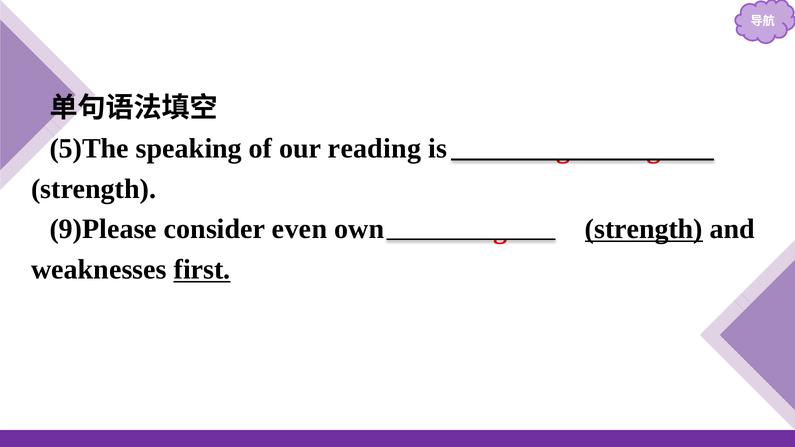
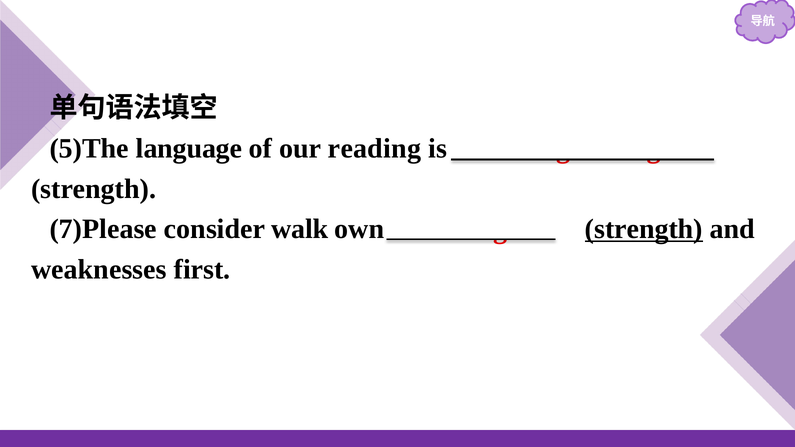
speaking: speaking -> language (189, 148)
9)Please: 9)Please -> 7)Please (103, 229)
even: even -> walk (300, 229)
first underline: present -> none (202, 270)
